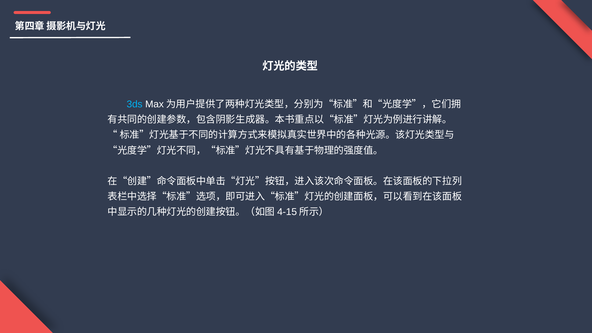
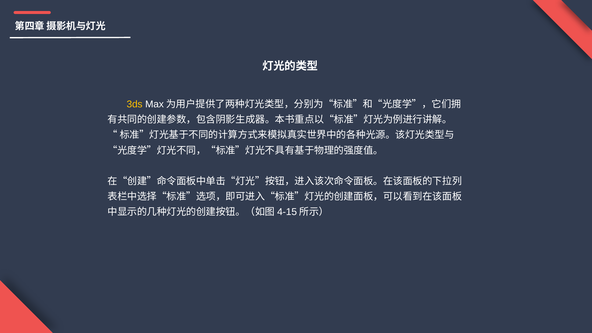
3ds colour: light blue -> yellow (135, 104)
